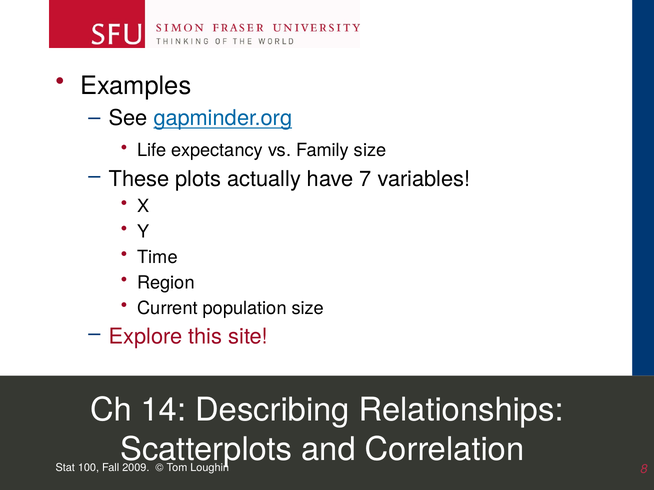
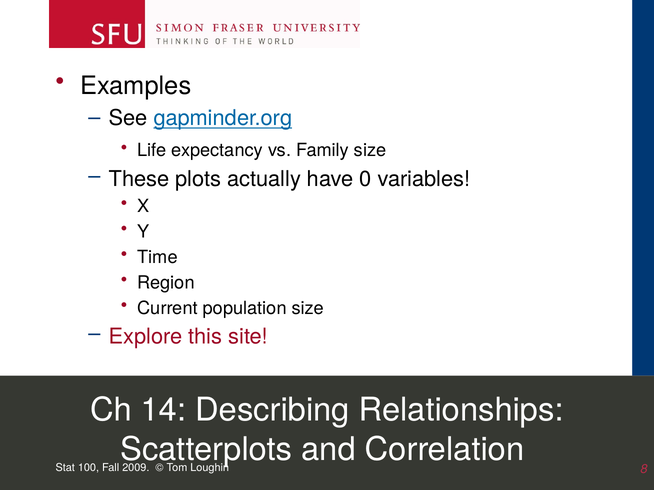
7: 7 -> 0 (365, 179)
